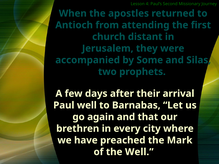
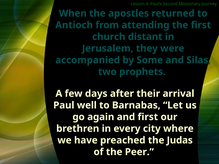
and that: that -> first (148, 117)
Mark: Mark -> Judas (180, 140)
the Well: Well -> Peer (139, 152)
